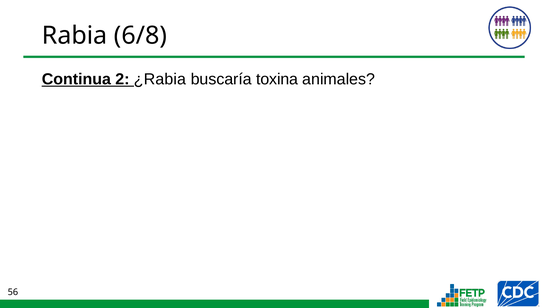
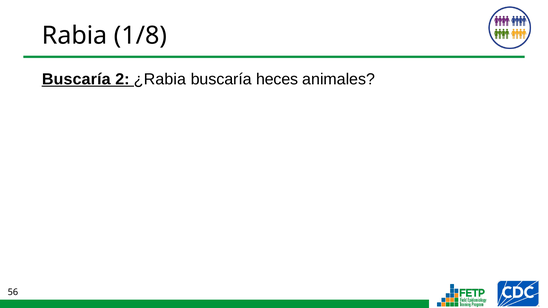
6/8: 6/8 -> 1/8 (140, 36)
Continua: Continua -> Buscaría (76, 79)
toxina: toxina -> heces (277, 79)
